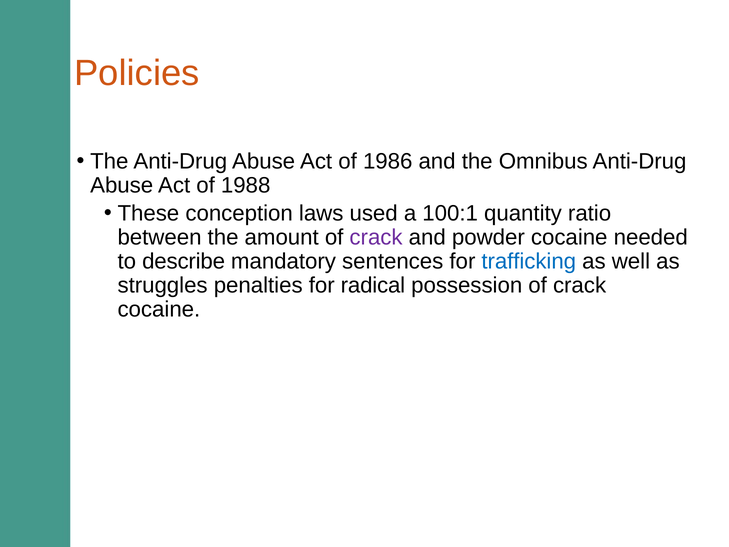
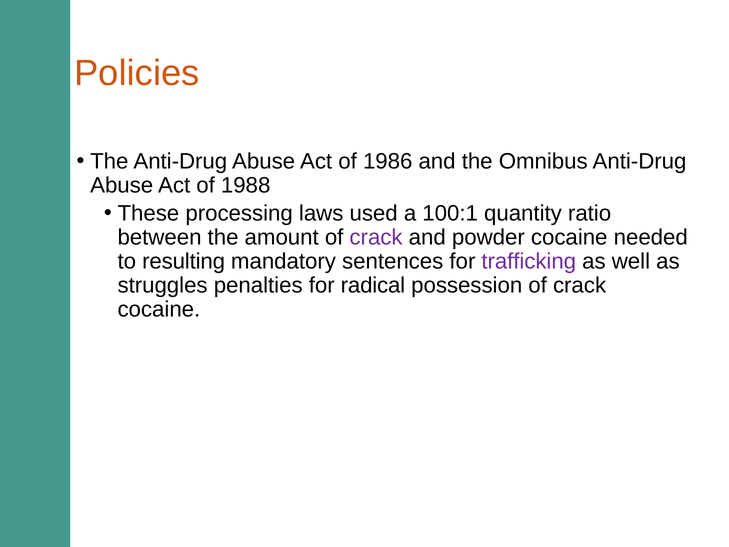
conception: conception -> processing (239, 213)
describe: describe -> resulting (184, 261)
trafficking colour: blue -> purple (529, 261)
